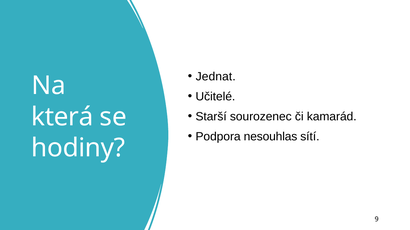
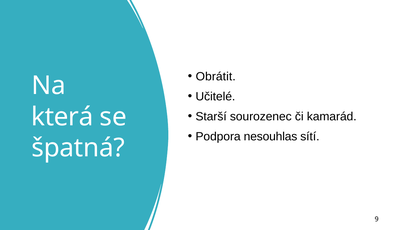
Jednat: Jednat -> Obrátit (216, 77)
hodiny: hodiny -> špatná (78, 148)
